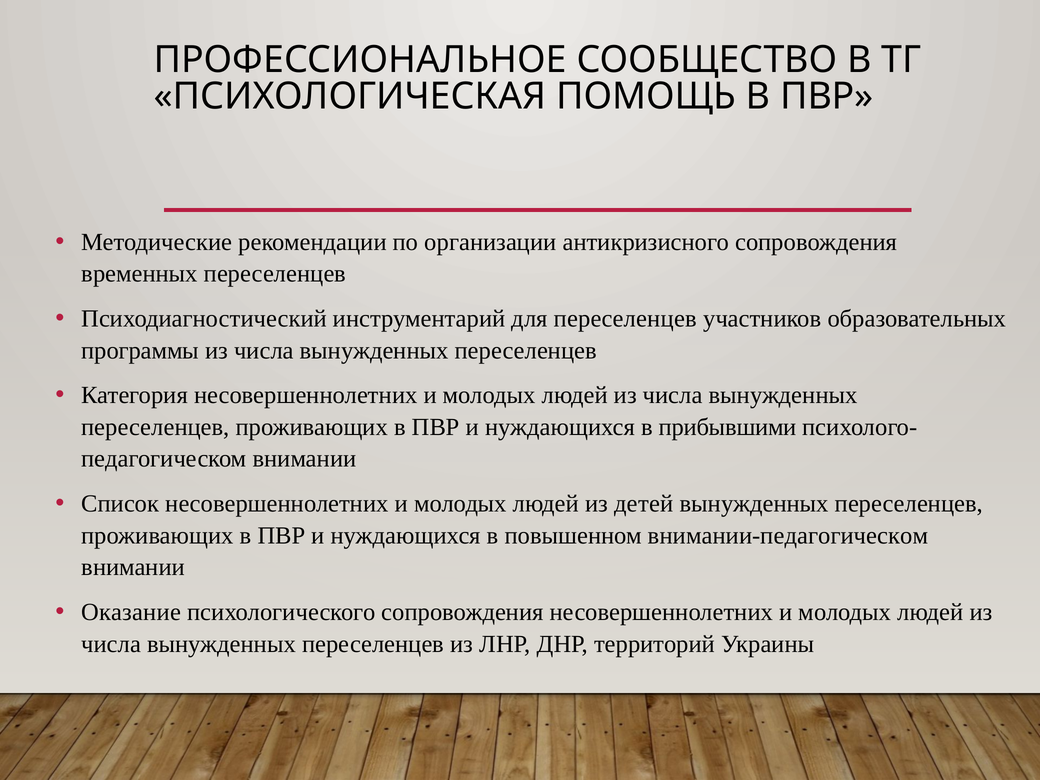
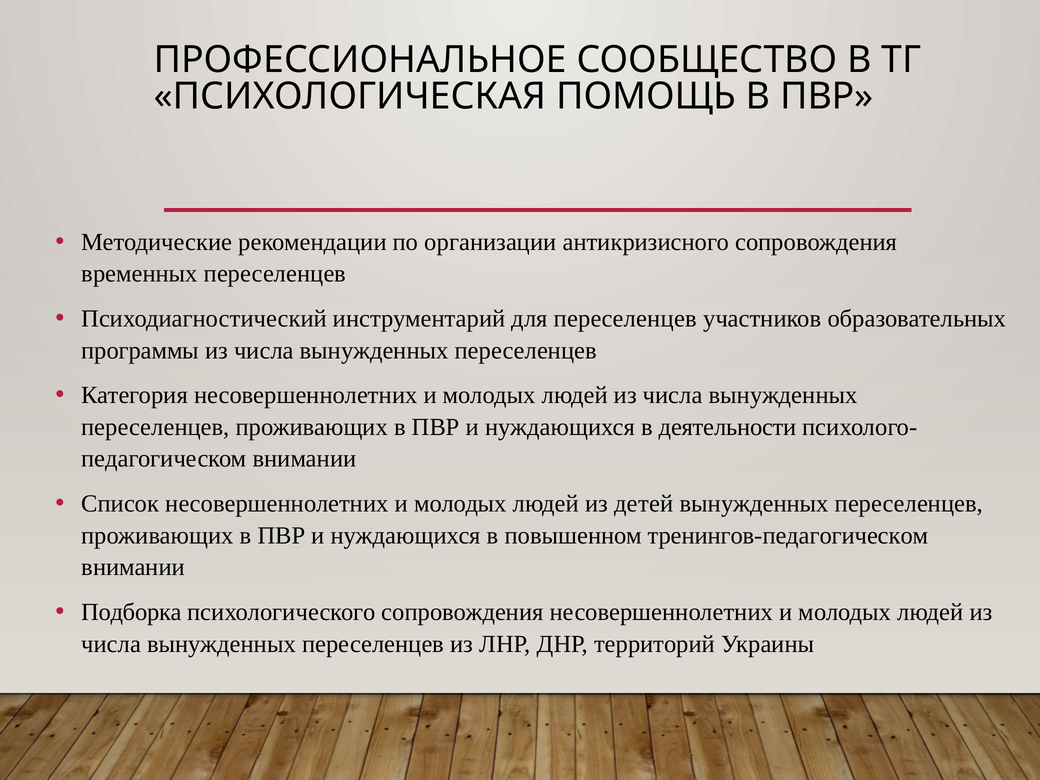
прибывшими: прибывшими -> деятельности (728, 427)
внимании-педагогическом: внимании-педагогическом -> тренингов-педагогическом (788, 535)
Оказание: Оказание -> Подборка (131, 612)
